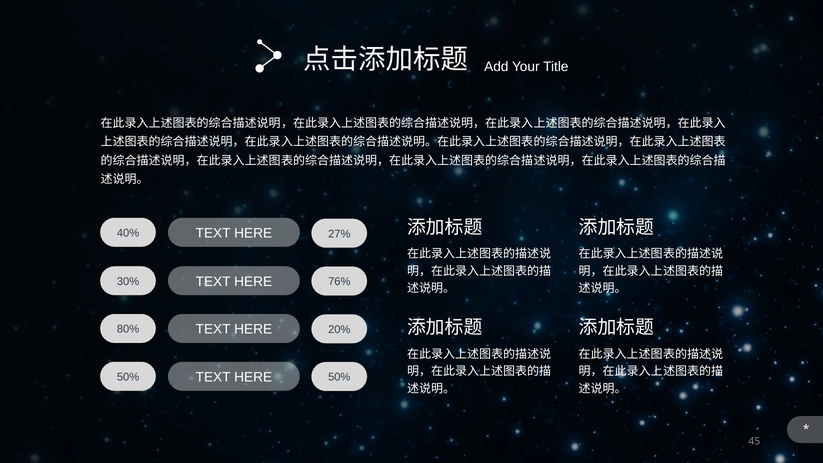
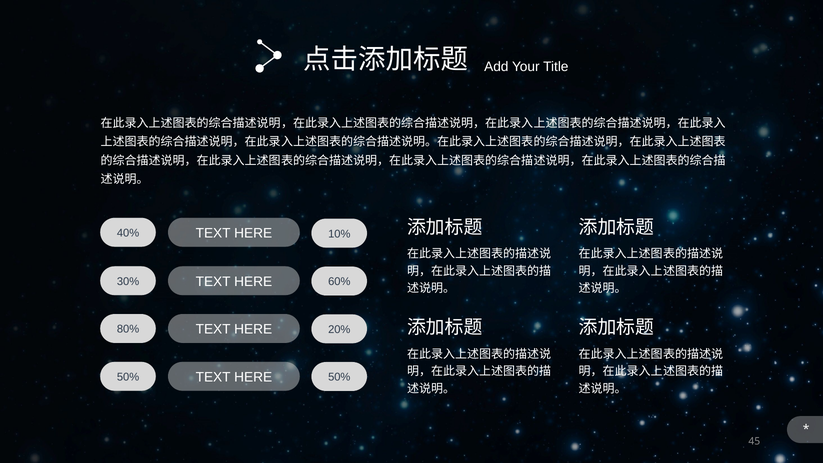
27%: 27% -> 10% (339, 234)
76%: 76% -> 60% (339, 282)
